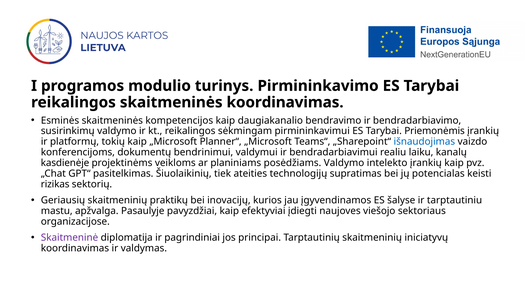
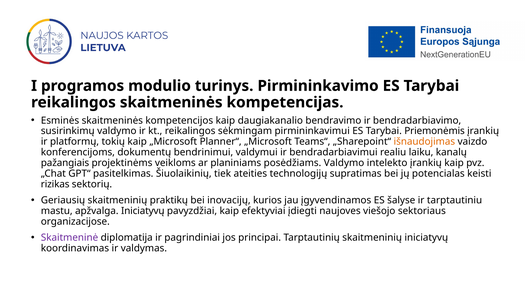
skaitmeninės koordinavimas: koordinavimas -> kompetencijas (285, 102)
išnaudojimas colour: blue -> orange (424, 142)
kasdienėje: kasdienėje -> pažangiais (65, 163)
apžvalga Pasaulyje: Pasaulyje -> Iniciatyvų (143, 211)
